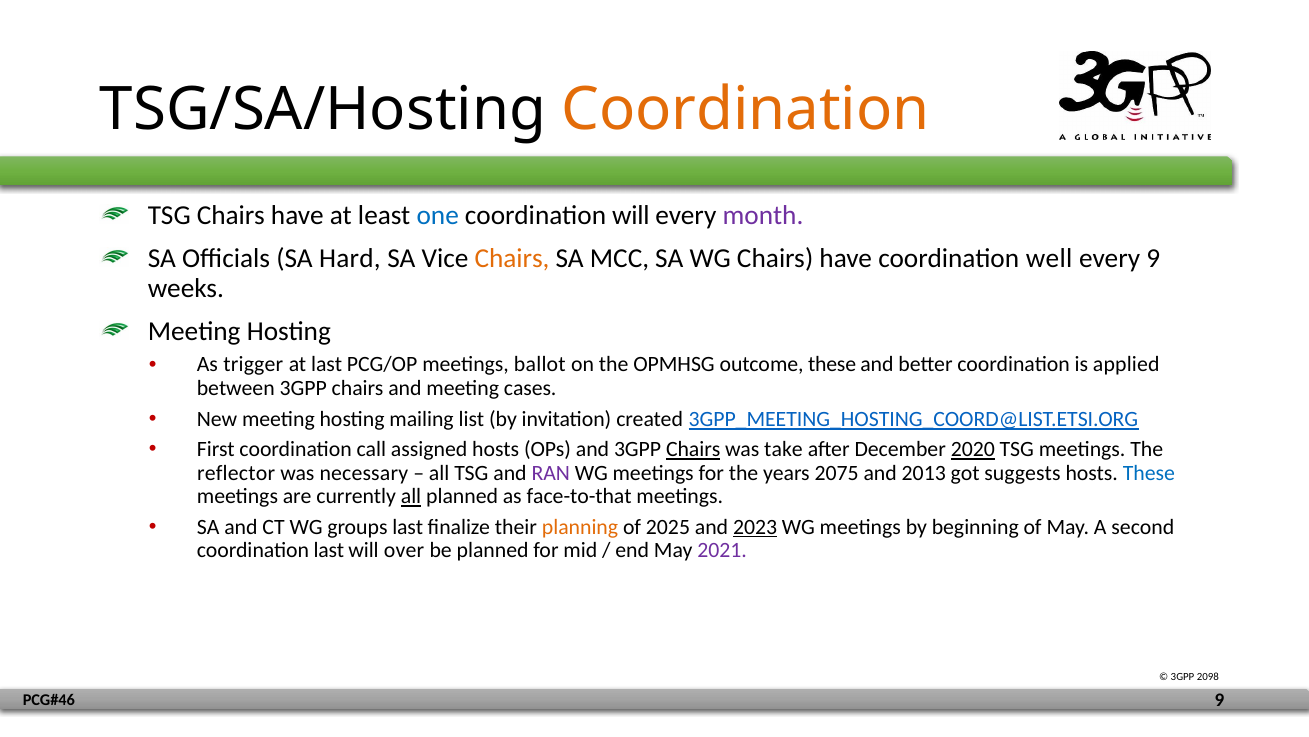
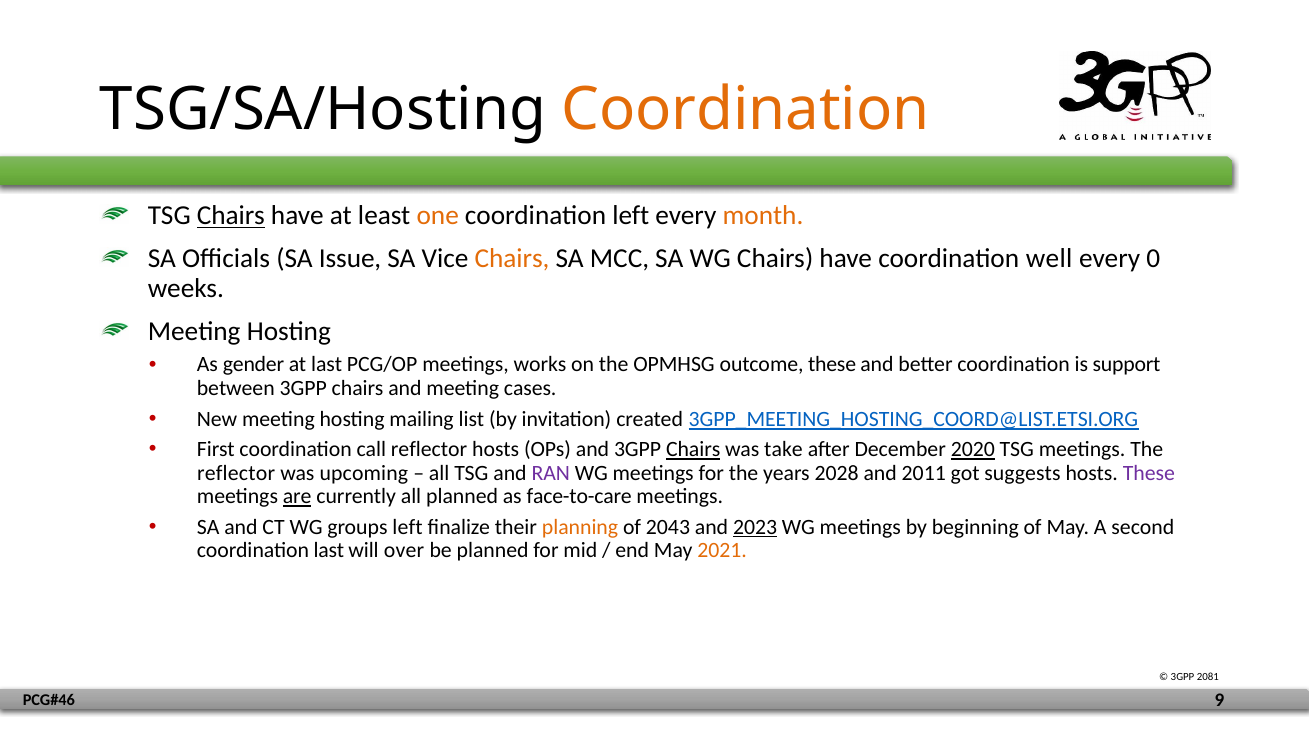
Chairs underline: none -> present (231, 215)
one colour: blue -> orange (438, 215)
coordination will: will -> left (631, 215)
month colour: purple -> orange (763, 215)
Hard: Hard -> Issue (350, 259)
every 9: 9 -> 0 (1153, 259)
trigger: trigger -> gender (254, 364)
ballot: ballot -> works (540, 364)
applied: applied -> support (1126, 364)
call assigned: assigned -> reflector (429, 449)
necessary: necessary -> upcoming (364, 473)
2075: 2075 -> 2028 (837, 473)
2013: 2013 -> 2011 (924, 473)
These colour: blue -> purple (1149, 473)
are underline: none -> present (297, 496)
all underline: present -> none (411, 496)
face-to-that: face-to-that -> face-to-care (579, 496)
groups last: last -> left (408, 527)
2025: 2025 -> 2043 (668, 527)
2021 colour: purple -> orange (722, 550)
2098: 2098 -> 2081 (1208, 676)
